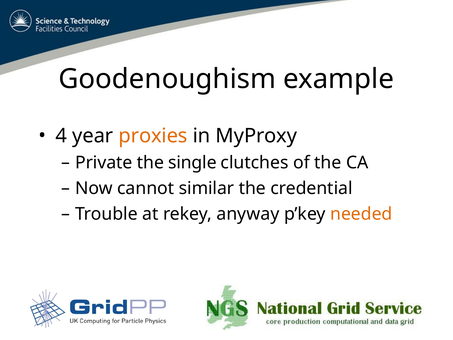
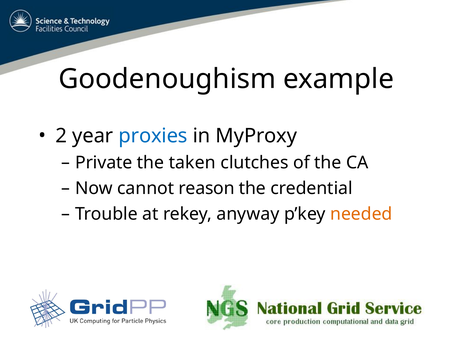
4: 4 -> 2 (61, 136)
proxies colour: orange -> blue (153, 136)
single: single -> taken (192, 163)
similar: similar -> reason (207, 188)
